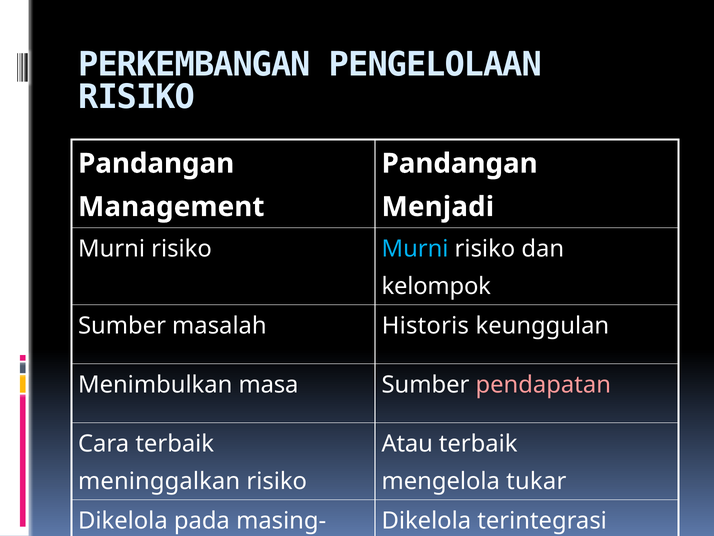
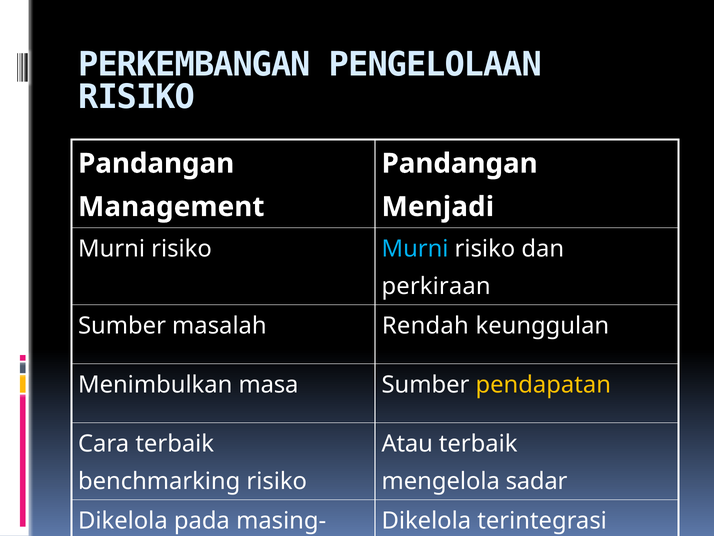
kelompok: kelompok -> perkiraan (436, 286)
Historis: Historis -> Rendah (425, 326)
pendapatan colour: pink -> yellow (543, 385)
meninggalkan: meninggalkan -> benchmarking (159, 481)
tukar: tukar -> sadar (537, 481)
